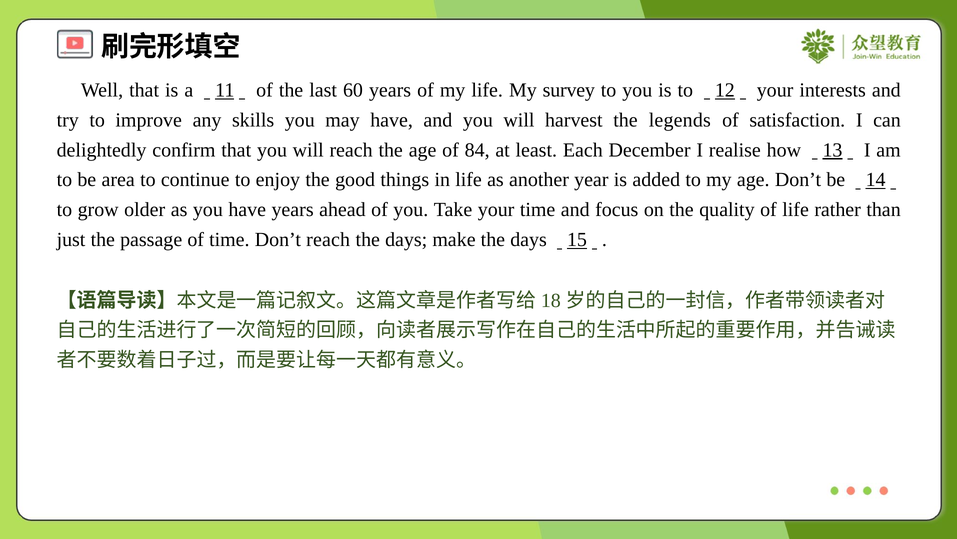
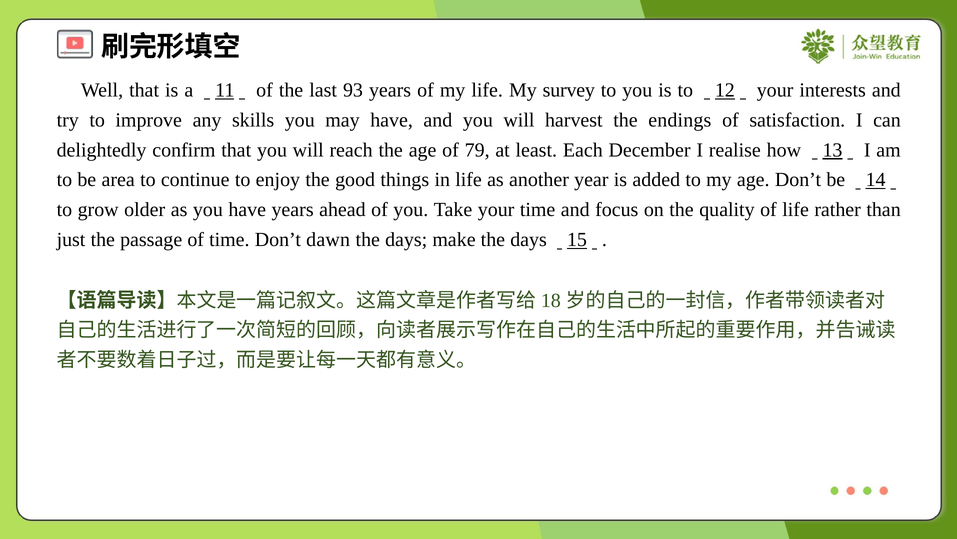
60: 60 -> 93 (353, 90)
legends: legends -> endings (680, 120)
84: 84 -> 79 (477, 150)
Don’t reach: reach -> dawn (328, 239)
